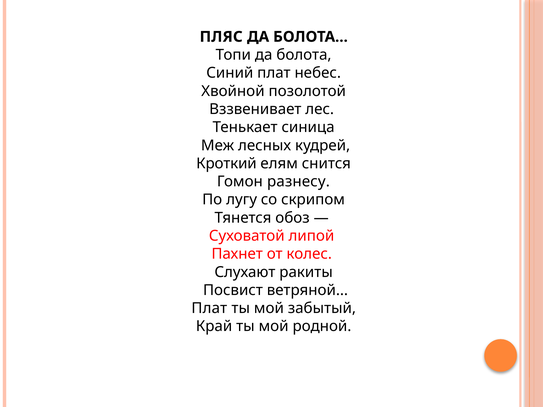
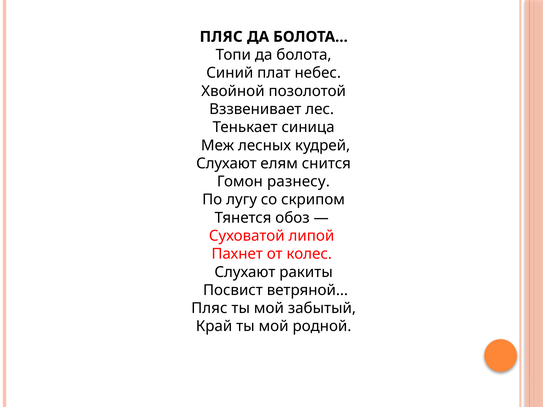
Кроткий: Кроткий -> Слухают (226, 164)
Плат: Плат -> Пляс (209, 308)
